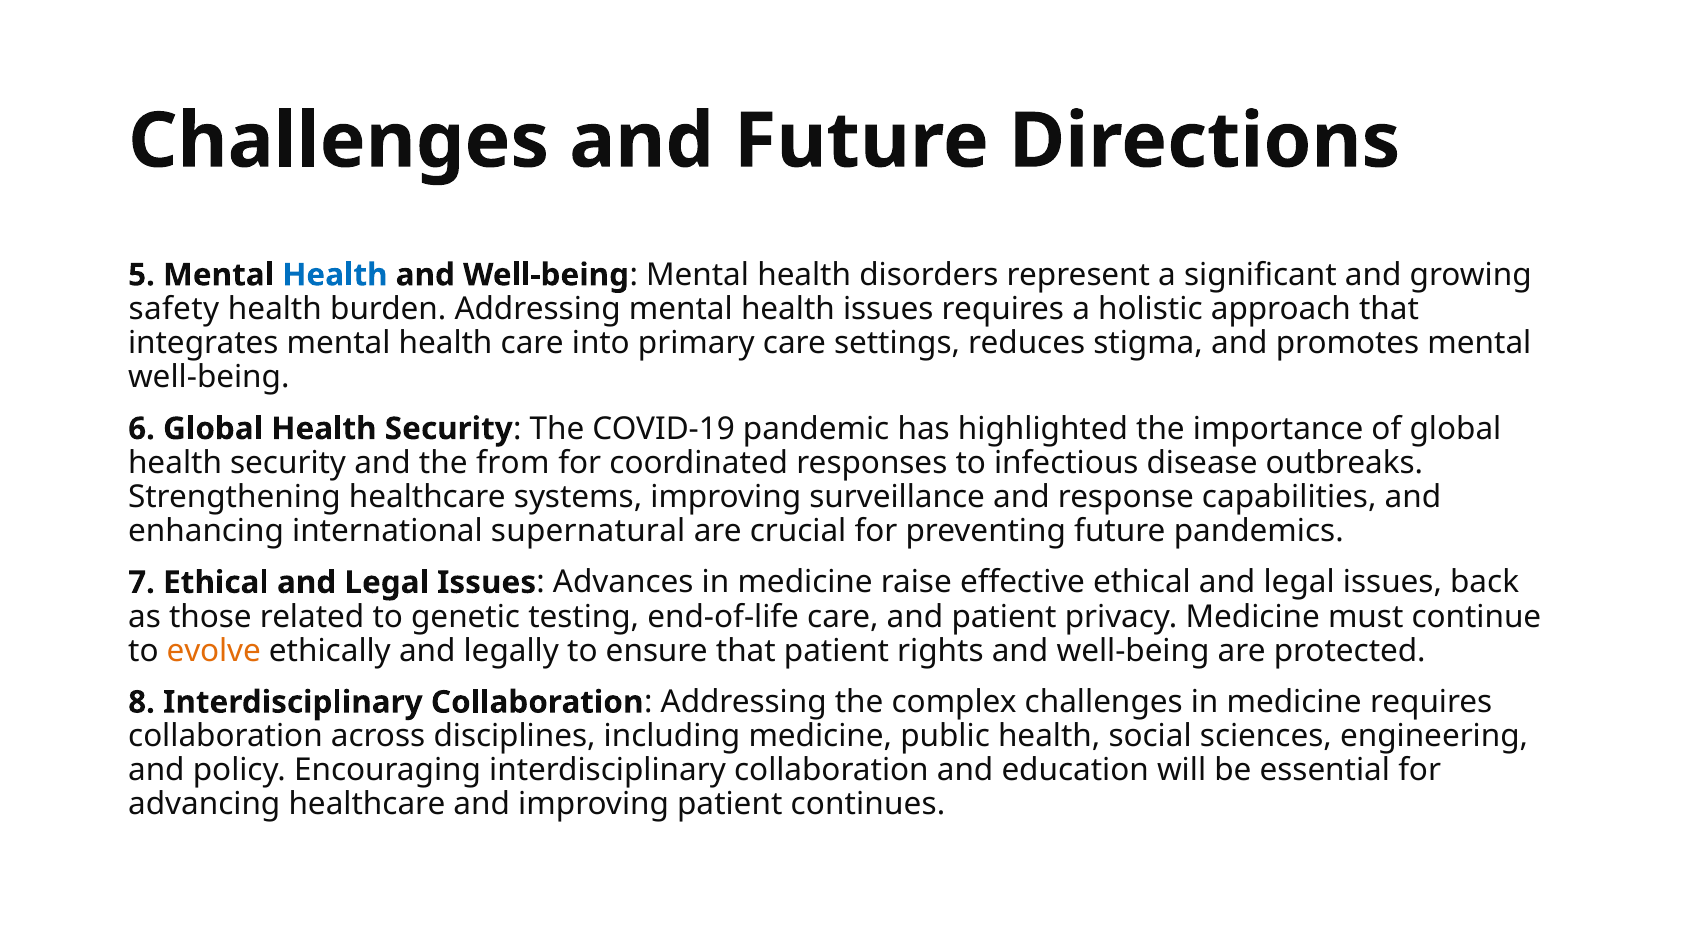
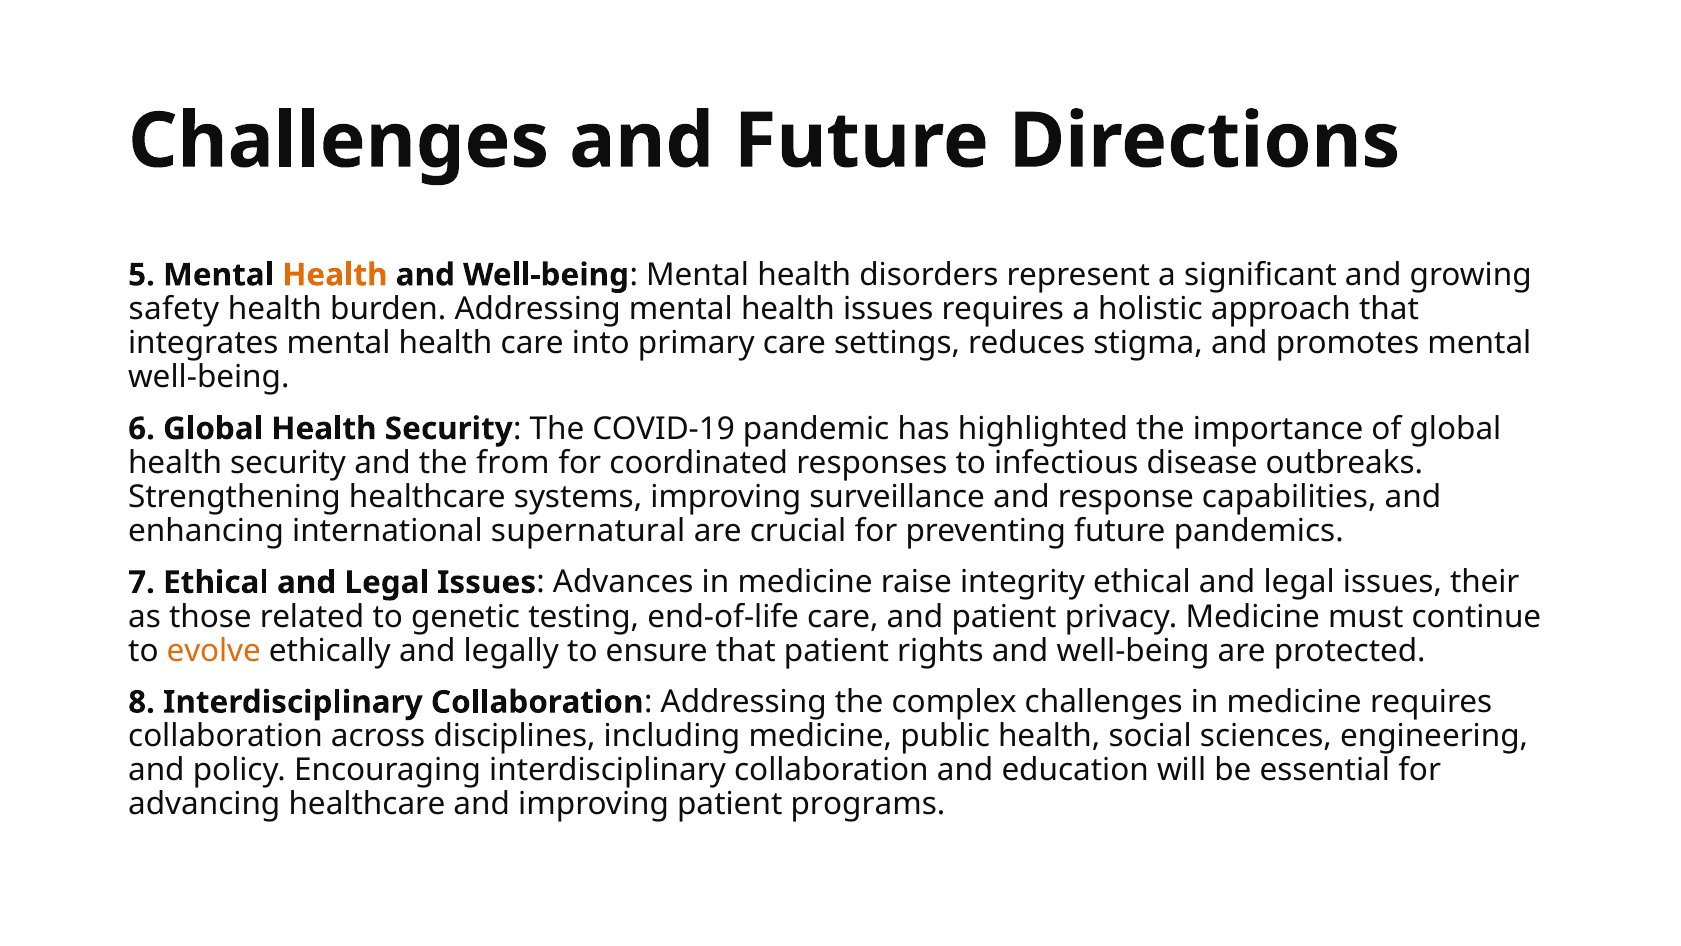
Health colour: blue -> orange (335, 275)
effective: effective -> integrity (1022, 582)
back: back -> their (1485, 582)
continues: continues -> programs (868, 804)
